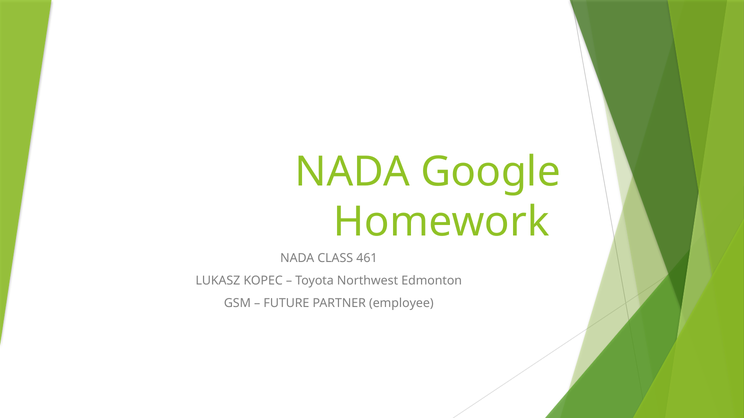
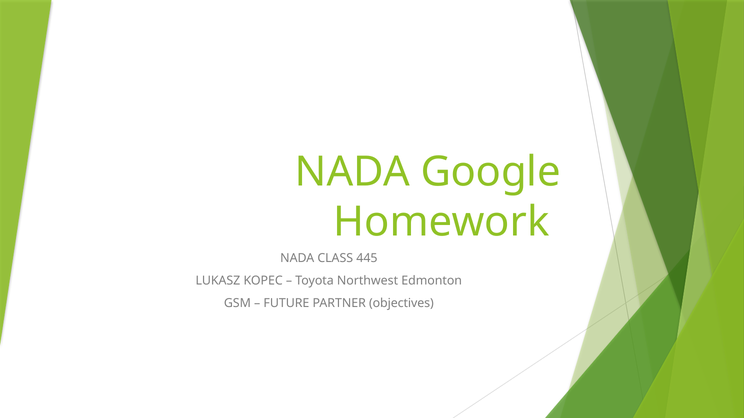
461: 461 -> 445 (367, 258)
employee: employee -> objectives (401, 304)
